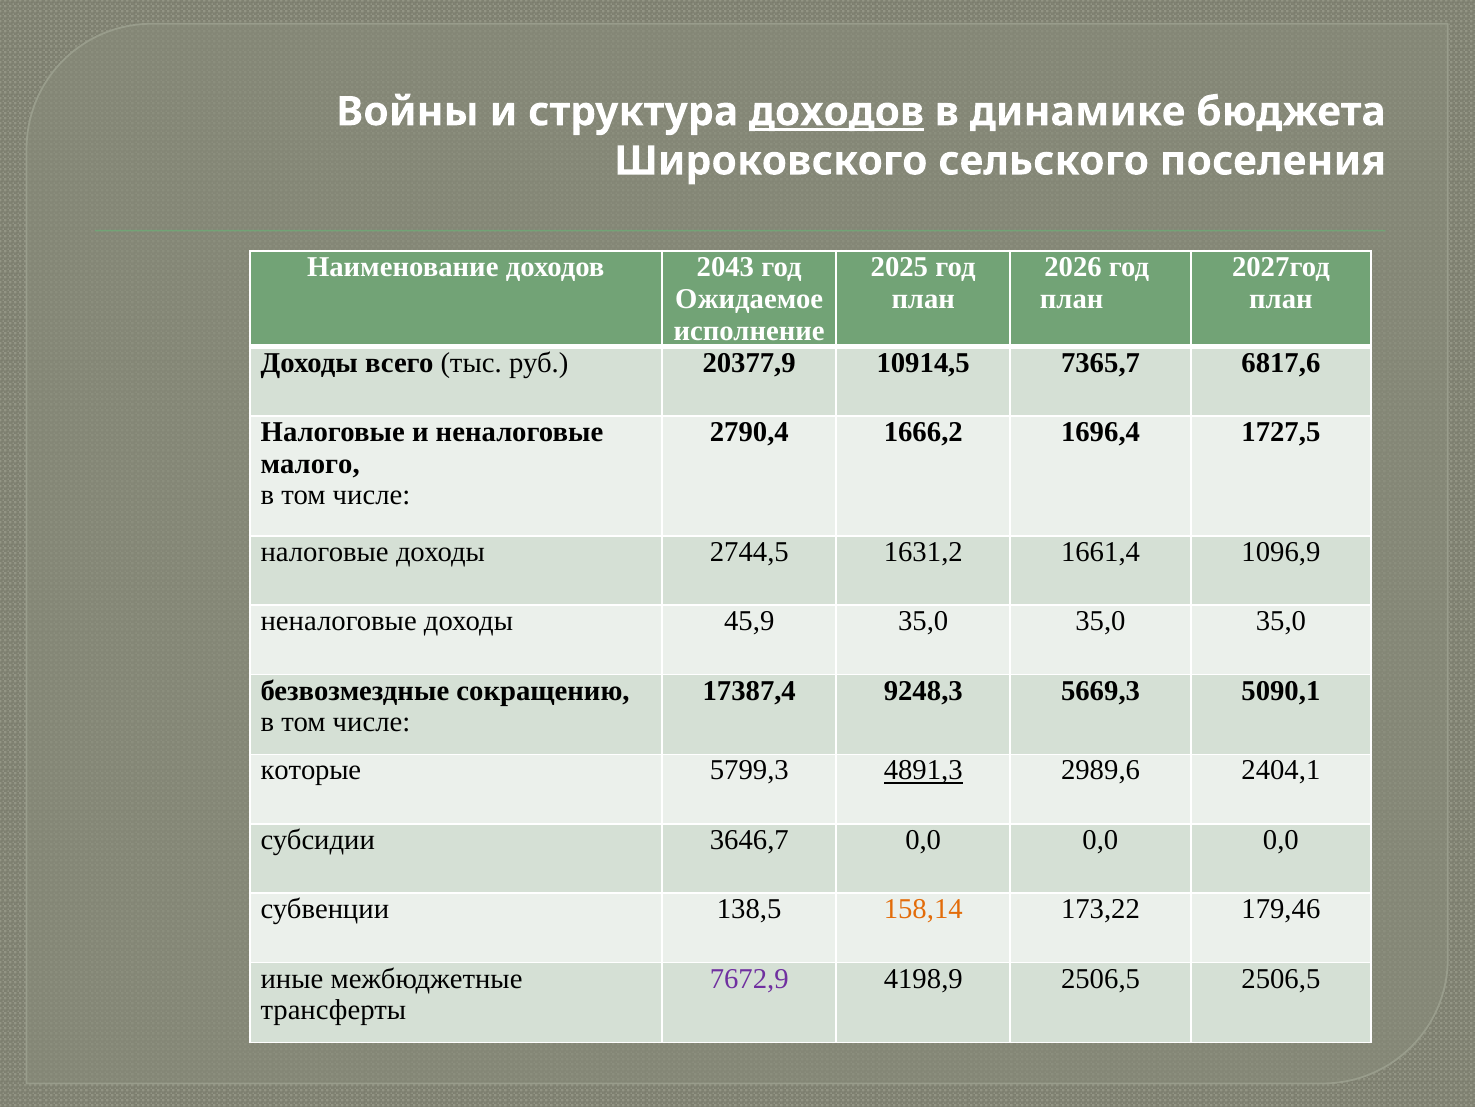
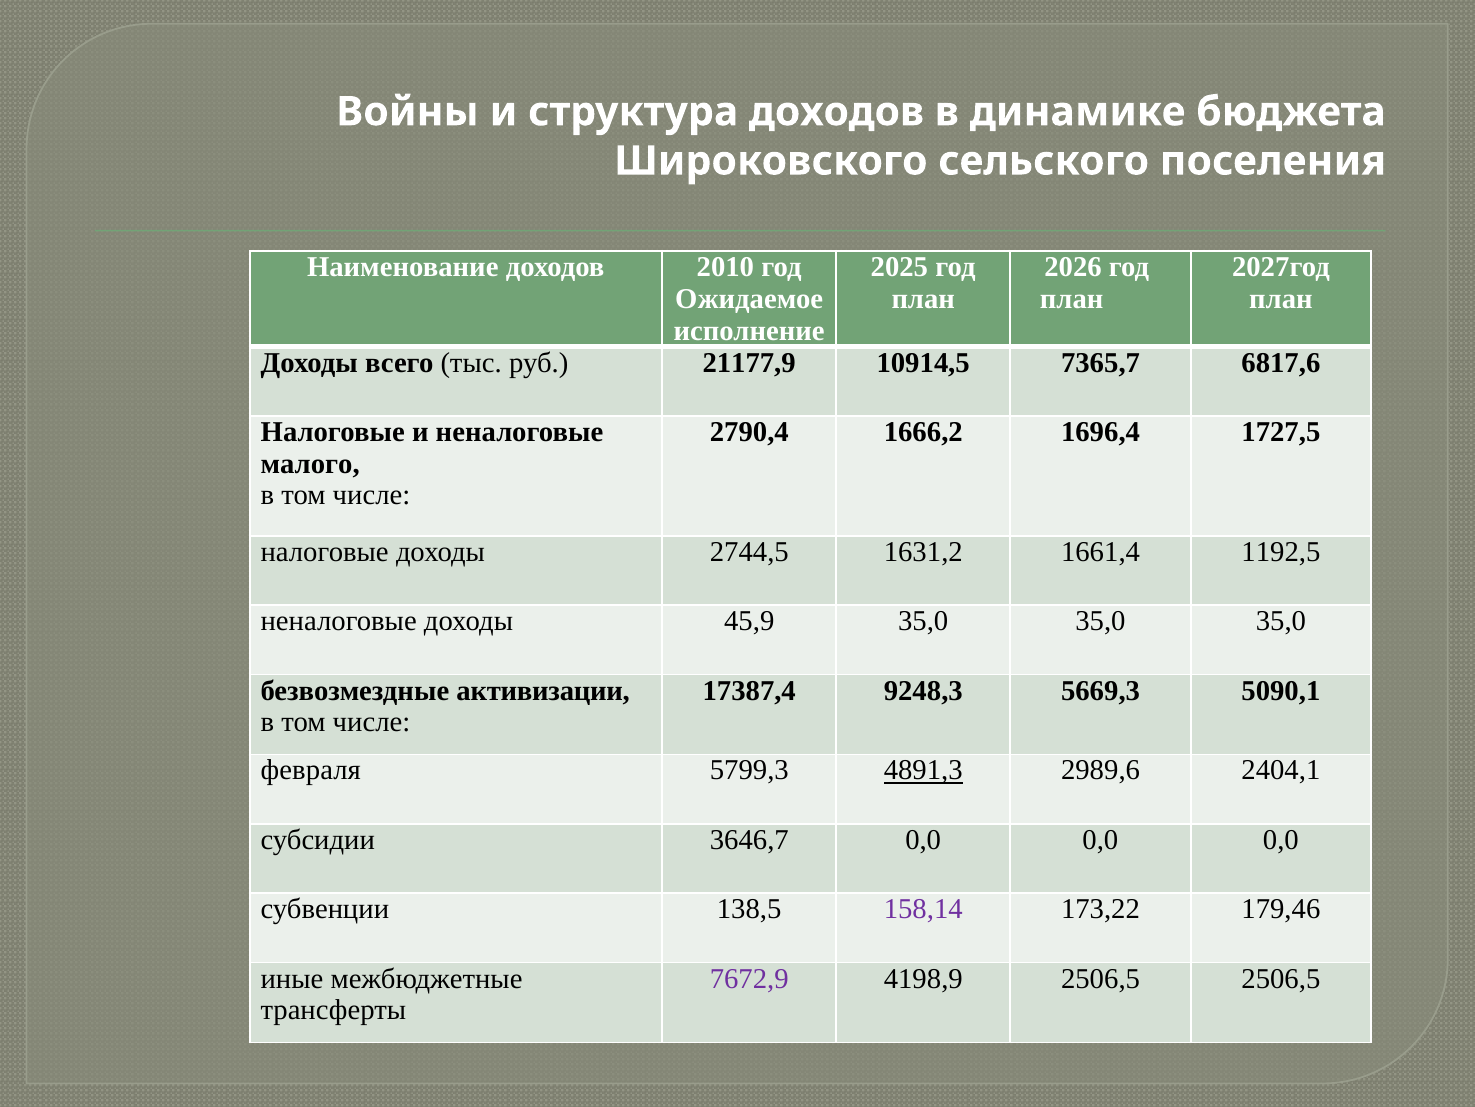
доходов underline: present -> none (837, 112)
2043: 2043 -> 2010 (725, 267)
20377,9: 20377,9 -> 21177,9 (749, 362)
1096,9: 1096,9 -> 1192,5 (1281, 551)
сокращению: сокращению -> активизации (543, 690)
которые: которые -> февраля (311, 770)
158,14 colour: orange -> purple (923, 909)
